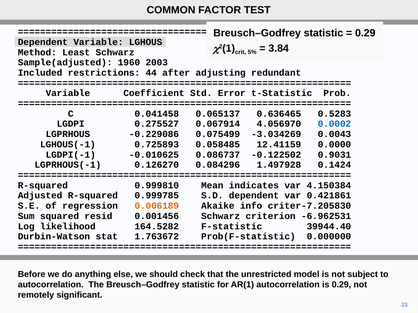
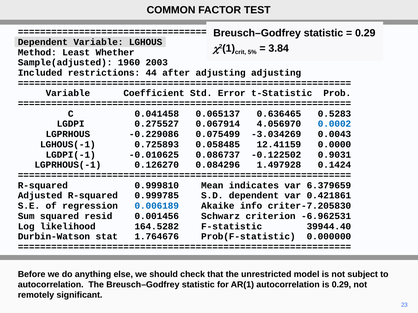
Least Schwarz: Schwarz -> Whether (115, 52)
adjusting redundant: redundant -> adjusting (276, 73)
4.150384: 4.150384 -> 6.379659 (329, 186)
0.006189 colour: orange -> blue (157, 206)
1.763672: 1.763672 -> 1.764676 (157, 237)
